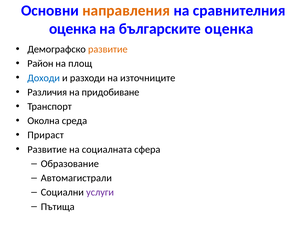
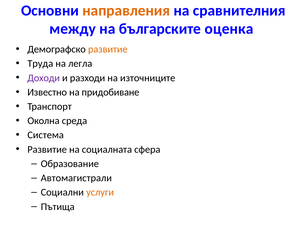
оценка: оценка -> между (73, 29)
Район: Район -> Труда (40, 64)
площ: площ -> легла (80, 64)
Доходи colour: blue -> purple (44, 78)
Различия: Различия -> Известно (47, 92)
Прираст: Прираст -> Система (46, 135)
услуги colour: purple -> orange (100, 193)
